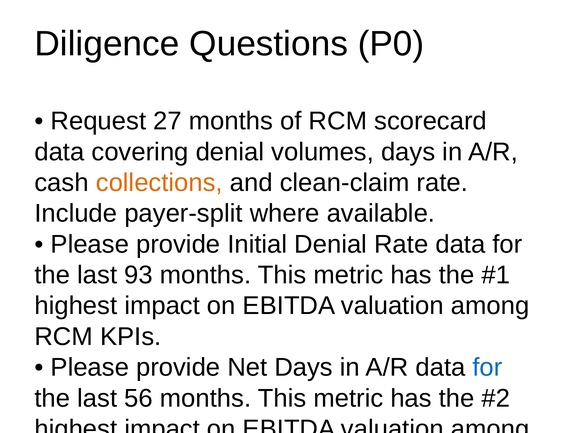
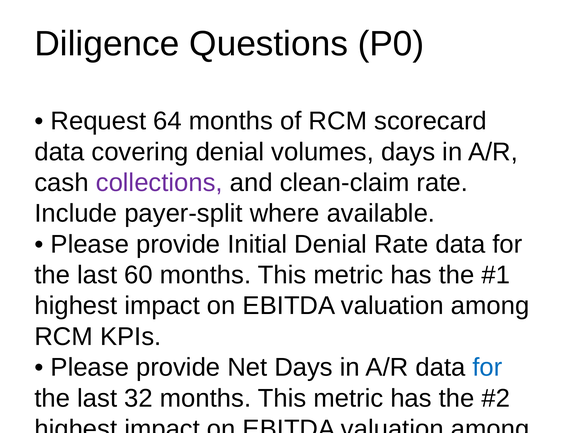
27: 27 -> 64 (168, 121)
collections colour: orange -> purple (159, 183)
93: 93 -> 60 (139, 275)
56: 56 -> 32 (139, 398)
